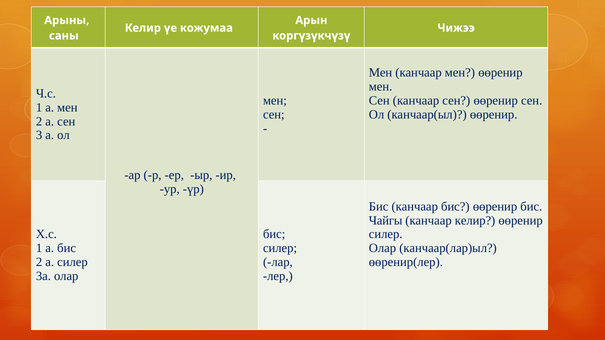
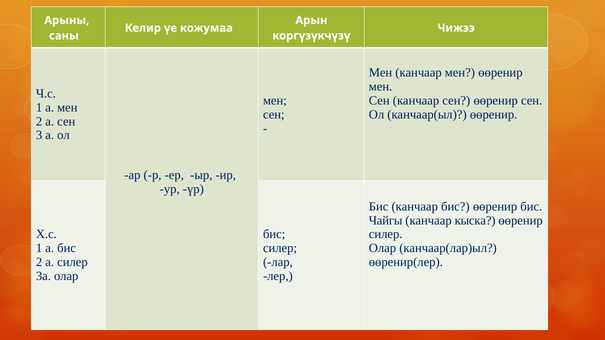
канчаар келир: келир -> кыска (475, 221)
